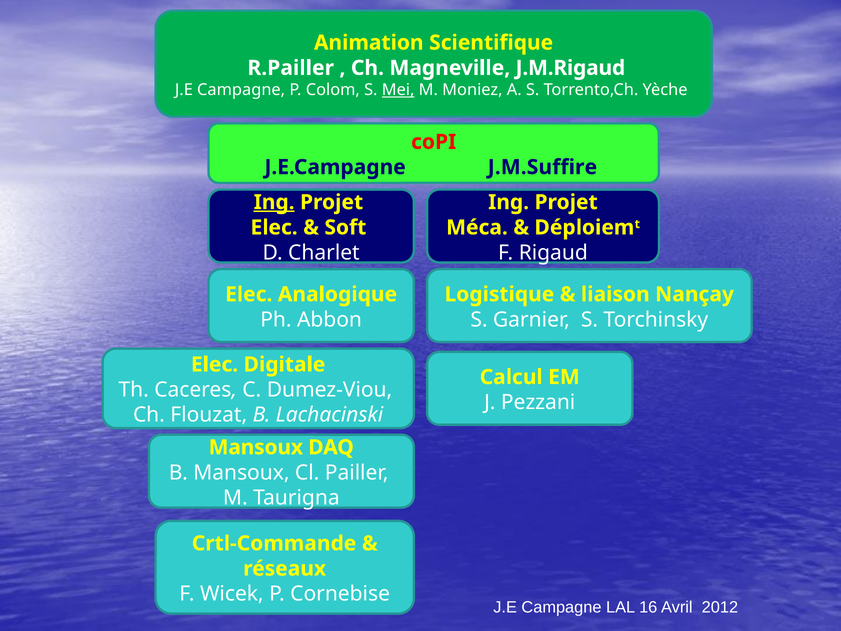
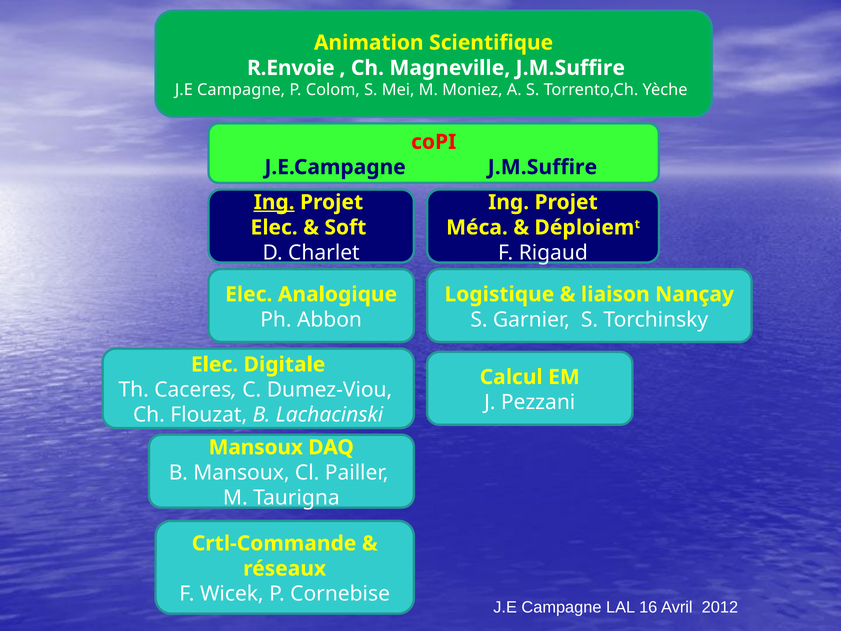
R.Pailler: R.Pailler -> R.Envoie (291, 68)
Magneville J.M.Rigaud: J.M.Rigaud -> J.M.Suffire (570, 68)
Mei underline: present -> none (398, 90)
